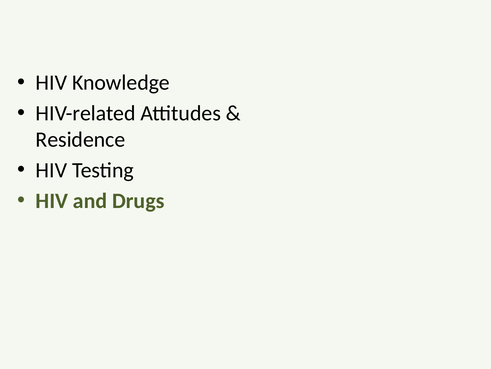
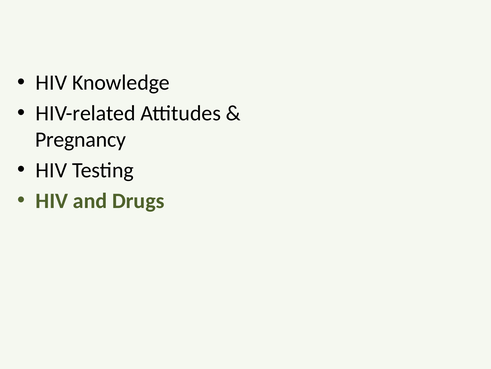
Residence: Residence -> Pregnancy (81, 139)
